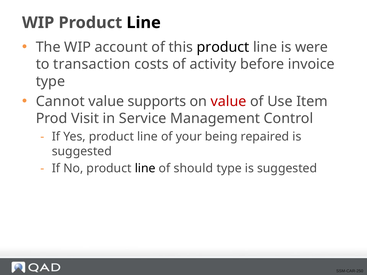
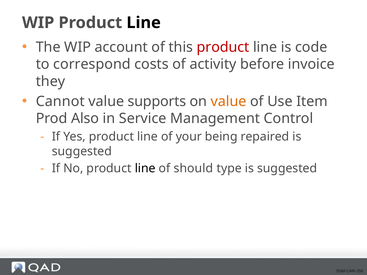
product colour: black -> red (223, 47)
were: were -> code (311, 47)
transaction: transaction -> correspond (92, 64)
type: type -> they (50, 81)
value colour: red -> orange (229, 101)
Visit: Visit -> Also (85, 119)
